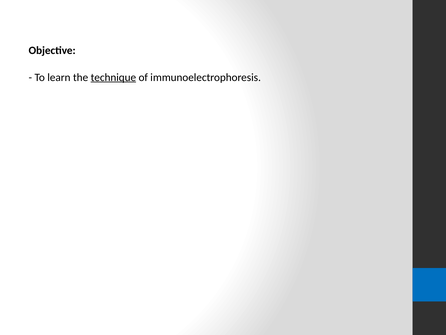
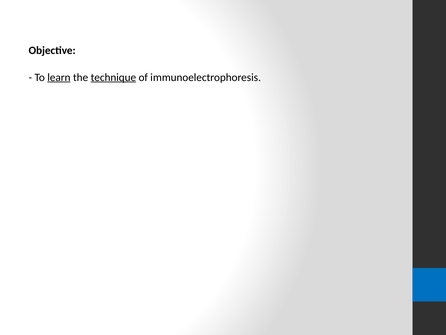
learn underline: none -> present (59, 77)
